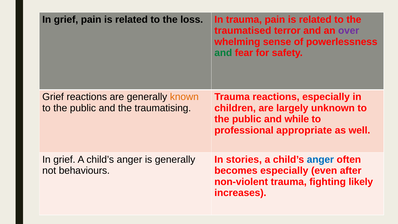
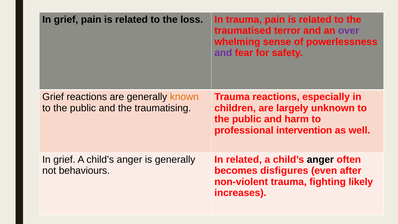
and colour: green -> purple (223, 53)
while: while -> harm (297, 119)
appropriate: appropriate -> intervention (304, 130)
In stories: stories -> related (244, 159)
anger colour: blue -> black (320, 159)
becomes especially: especially -> disfigures (284, 171)
